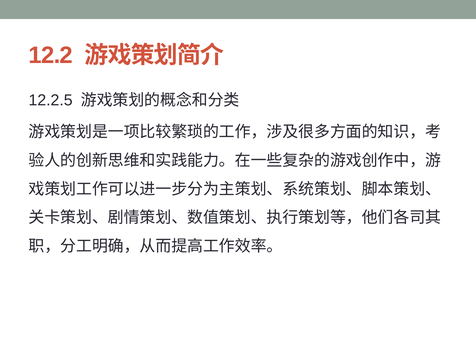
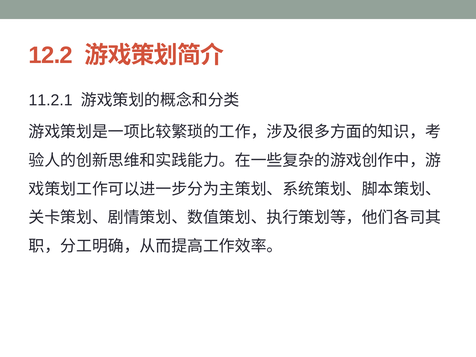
12.2.5: 12.2.5 -> 11.2.1 (51, 100)
